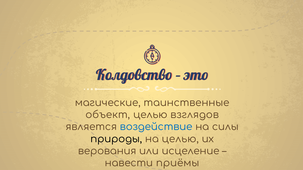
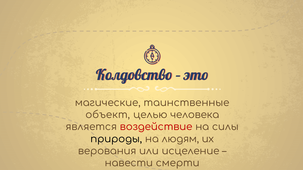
взглядов: взглядов -> человека (195, 115)
воздействие colour: blue -> red (156, 127)
на целью: целью -> людям (180, 139)
приёмы: приёмы -> смерти (178, 164)
